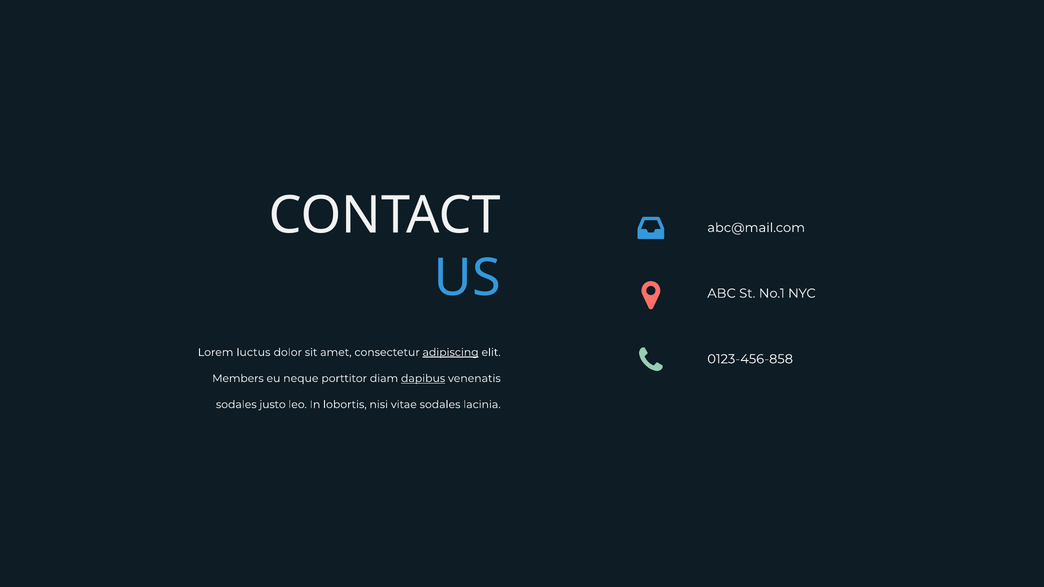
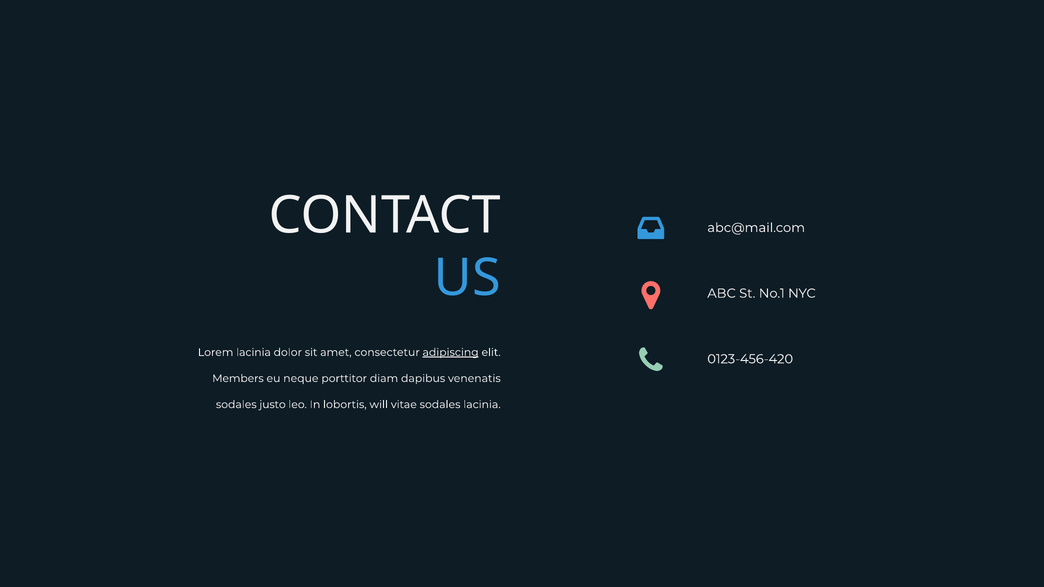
Lorem luctus: luctus -> lacinia (254, 352)
0123-456-858: 0123-456-858 -> 0123-456-420 (750, 359)
dapibus underline: present -> none (423, 379)
nisi: nisi -> will (379, 405)
